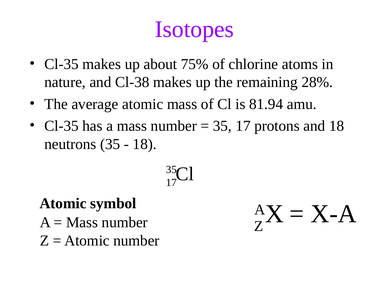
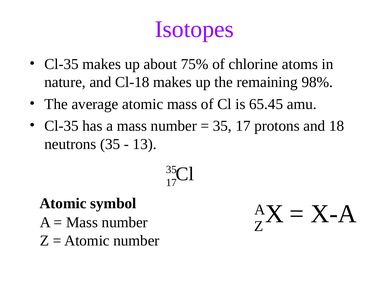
Cl-38: Cl-38 -> Cl-18 (132, 82)
28%: 28% -> 98% (317, 82)
81.94: 81.94 -> 65.45 (266, 104)
18: 18 -> 13 (145, 144)
